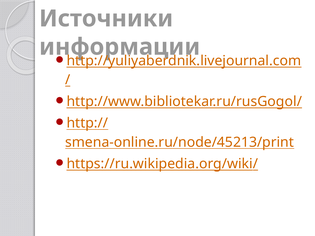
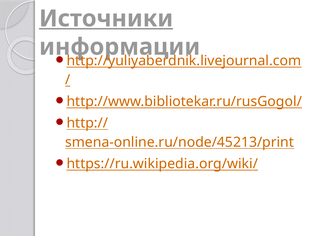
Источники underline: none -> present (106, 19)
